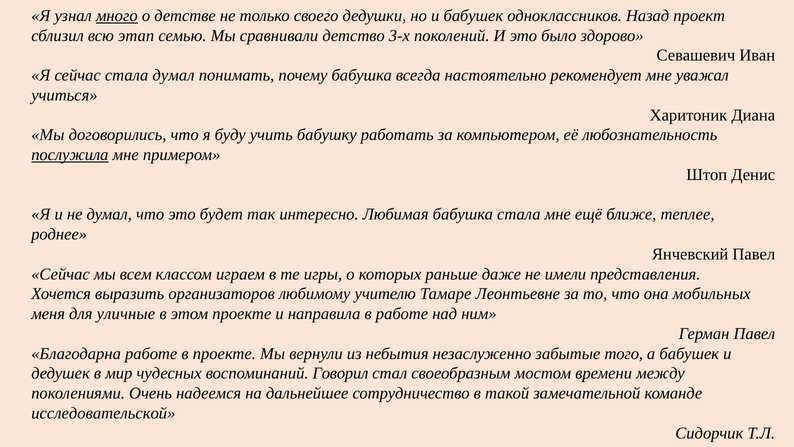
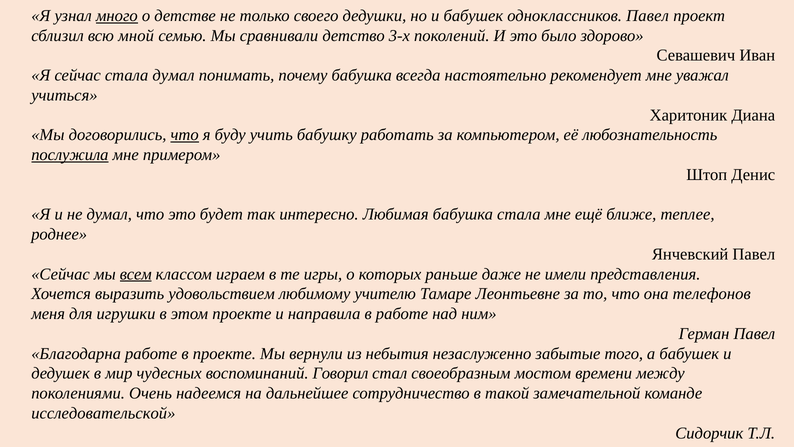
одноклассников Назад: Назад -> Павел (648, 16)
этап: этап -> мной (136, 36)
что underline: none -> present (185, 135)
всем underline: none -> present (136, 274)
организаторов: организаторов -> удовольствием (222, 294)
мобильных: мобильных -> телефонов (712, 294)
уличные: уличные -> игрушки (126, 314)
